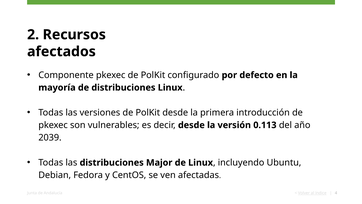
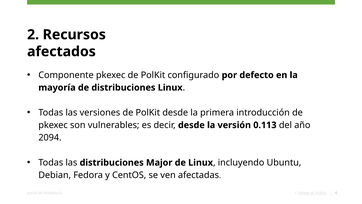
2039: 2039 -> 2094 (50, 137)
